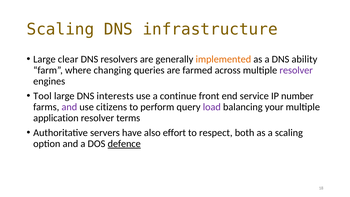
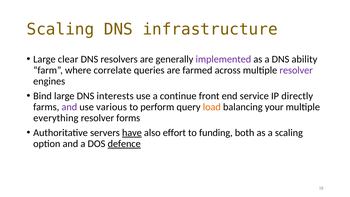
implemented colour: orange -> purple (223, 59)
changing: changing -> correlate (113, 70)
Tool: Tool -> Bind (43, 96)
number: number -> directly (297, 96)
citizens: citizens -> various (112, 107)
load colour: purple -> orange (212, 107)
application: application -> everything (56, 118)
terms: terms -> forms (128, 118)
have underline: none -> present (132, 133)
respect: respect -> funding (216, 133)
